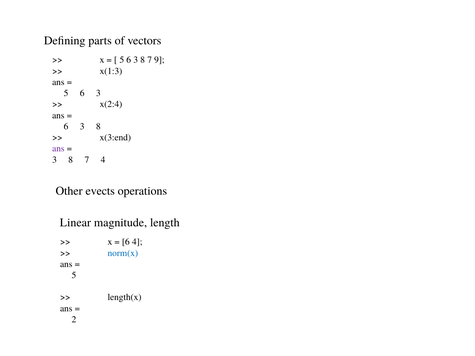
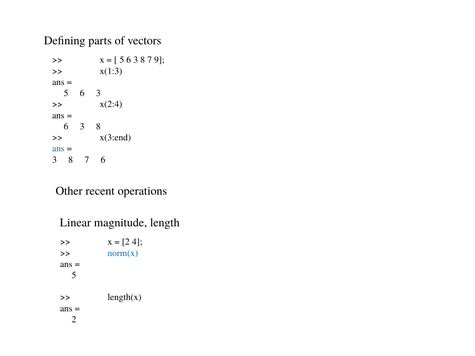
ans colour: purple -> blue (58, 149)
7 4: 4 -> 6 (103, 160)
evects: evects -> recent (100, 191)
6: 6 -> 2 (126, 242)
